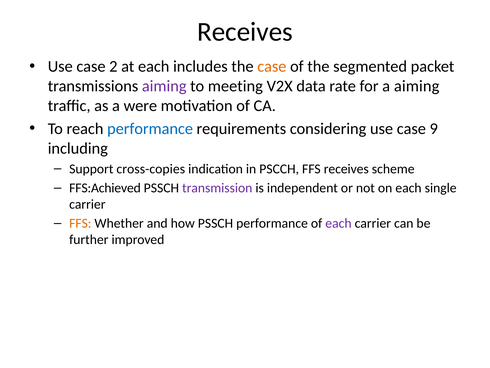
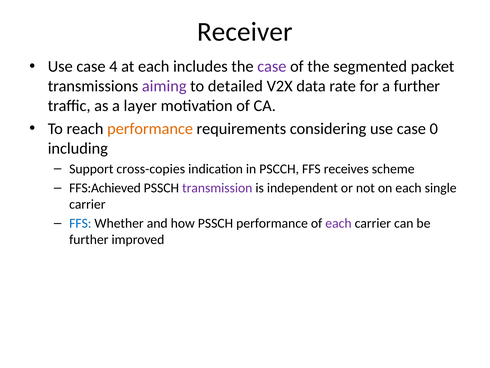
Receives: Receives -> Receiver (245, 32)
2: 2 -> 4 (113, 66)
case colour: orange -> purple (272, 66)
meeting: meeting -> detailed (235, 86)
a aiming: aiming -> further (417, 86)
were: were -> layer (140, 106)
performance colour: blue -> orange (150, 129)
9: 9 -> 0 (434, 129)
FFS colour: orange -> blue (80, 223)
